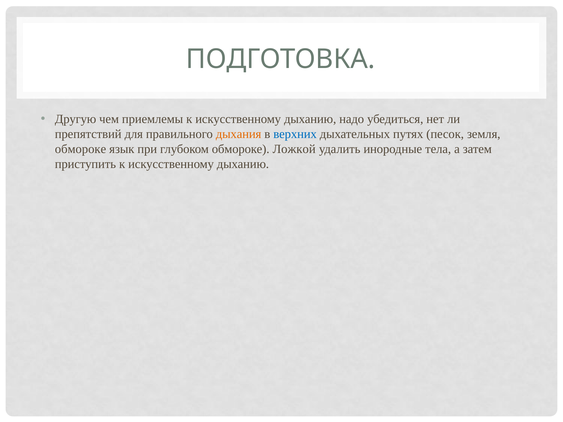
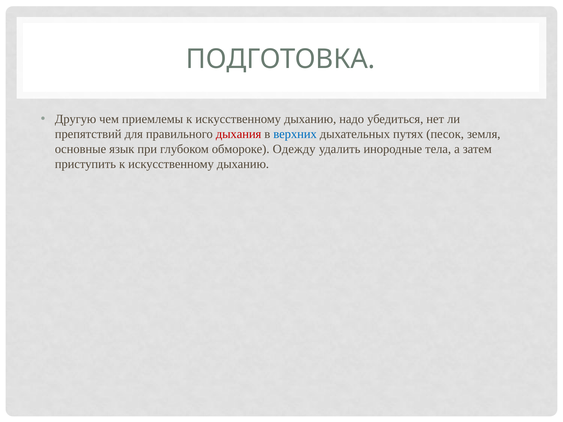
дыхания colour: orange -> red (239, 134)
обмороке: обмороке -> основные (81, 149)
Ложкой: Ложкой -> Одежду (294, 149)
